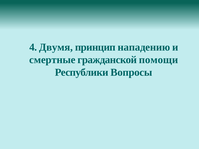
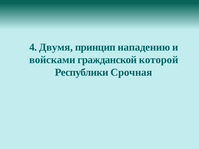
смертные: смертные -> войсками (52, 60)
помощи: помощи -> которой (159, 60)
Вопросы: Вопросы -> Срочная (131, 72)
